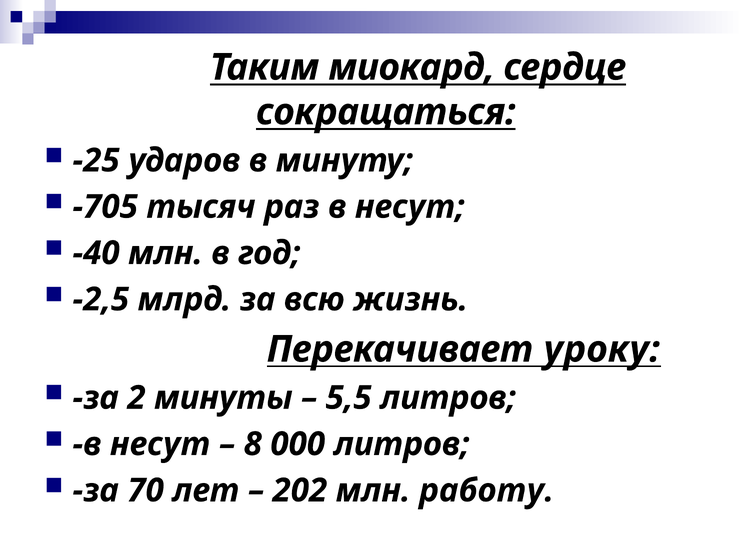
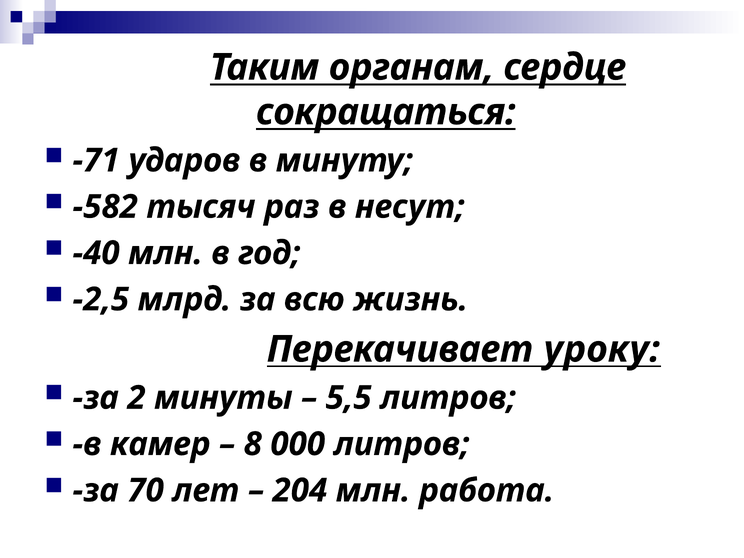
миокард: миокард -> органам (412, 67)
-25: -25 -> -71 (96, 161)
-705: -705 -> -582 (105, 207)
несут: несут -> камер (160, 444)
202: 202 -> 204 (300, 490)
работу: работу -> работа (487, 490)
